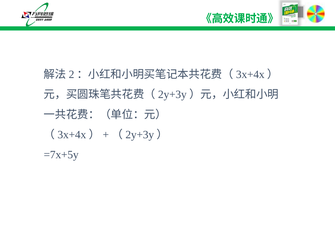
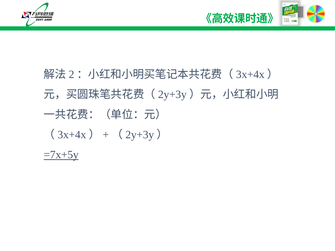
=7x+5y underline: none -> present (61, 155)
